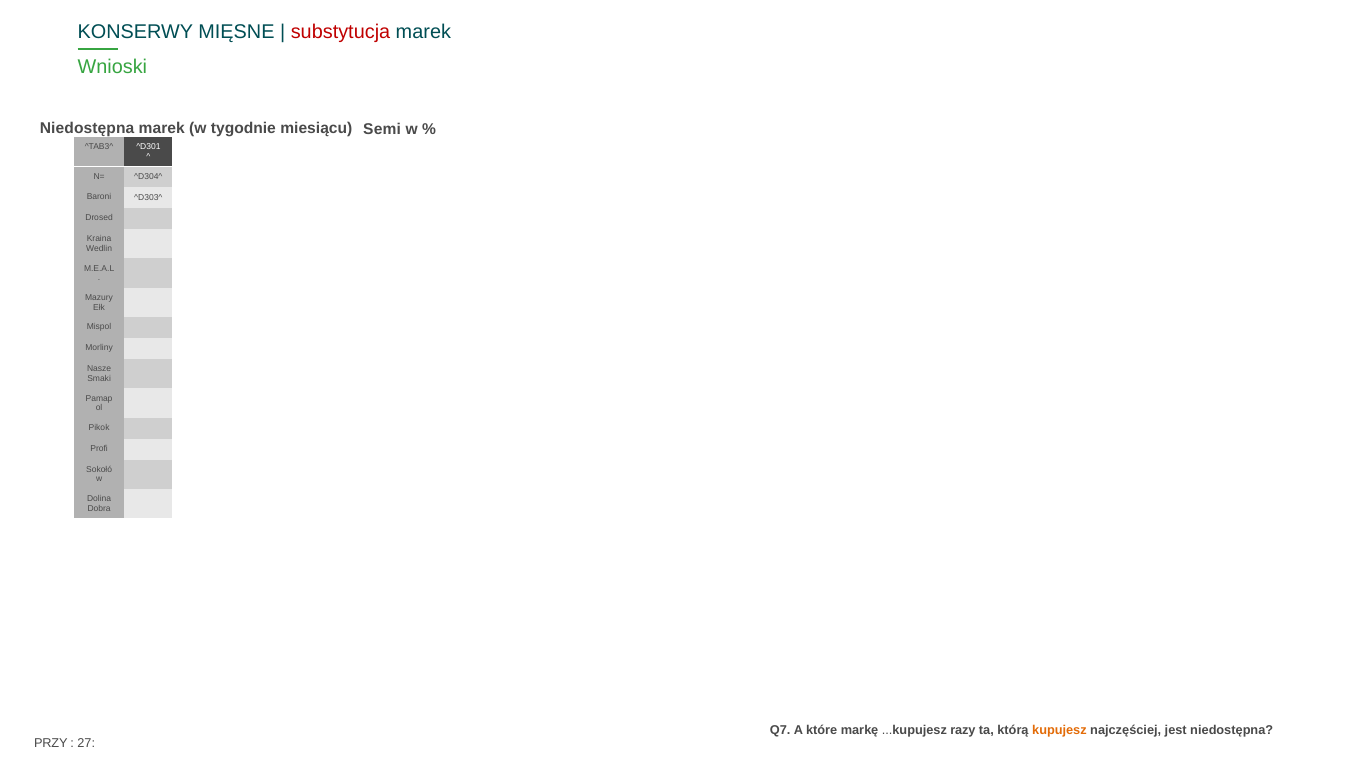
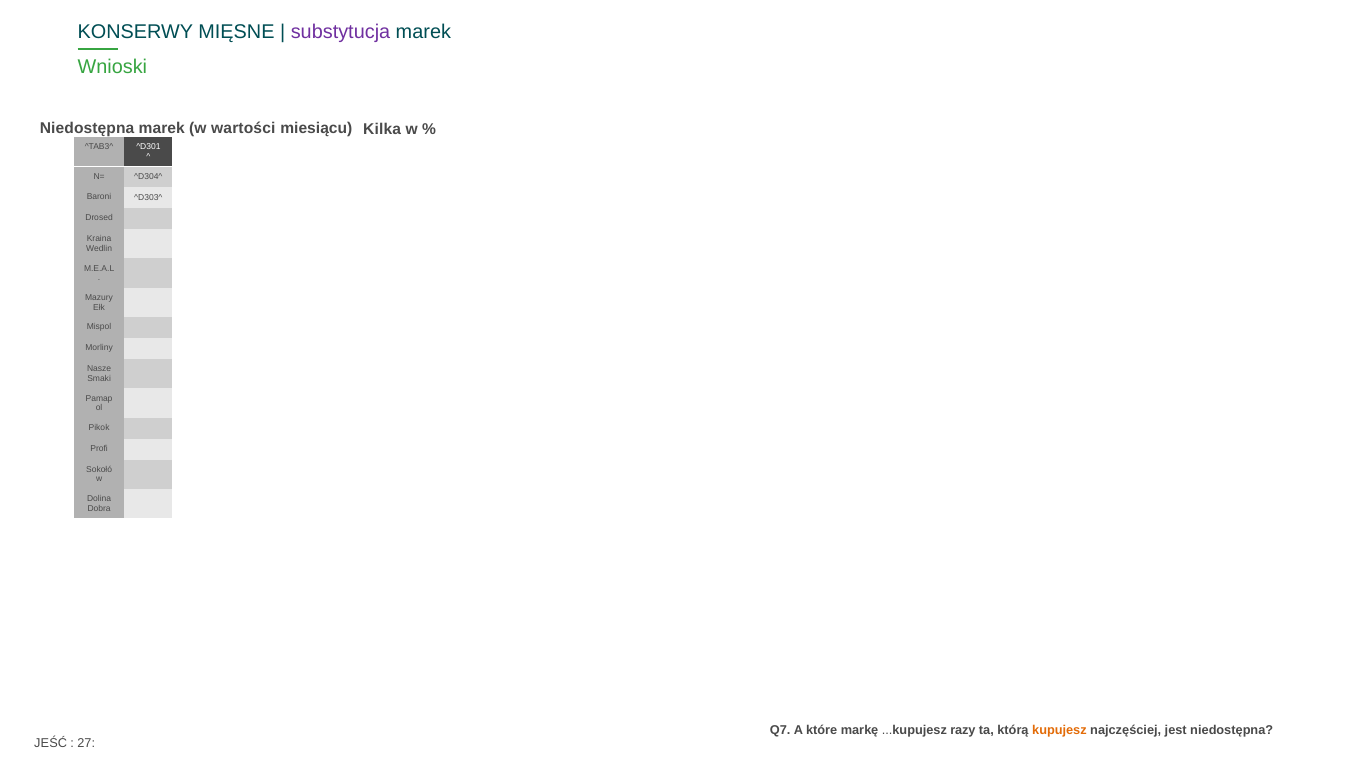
substytucja colour: red -> purple (340, 32)
tygodnie: tygodnie -> wartości (243, 128)
Semi: Semi -> Kilka (382, 129)
PRZY: PRZY -> JEŚĆ (51, 743)
